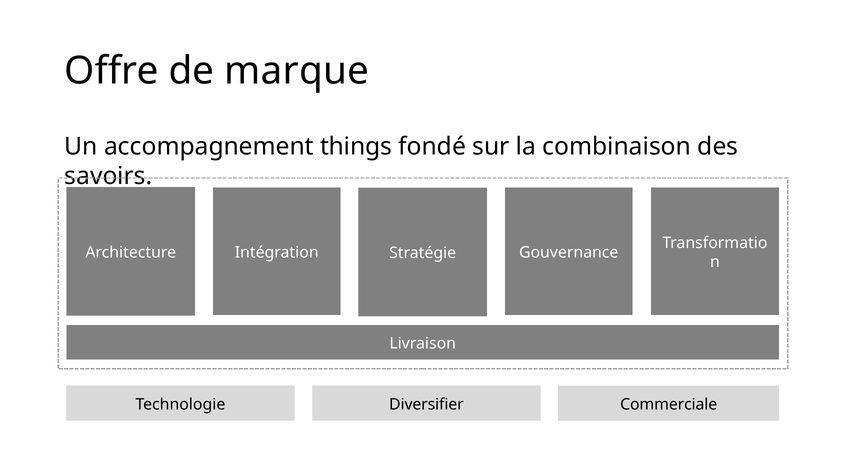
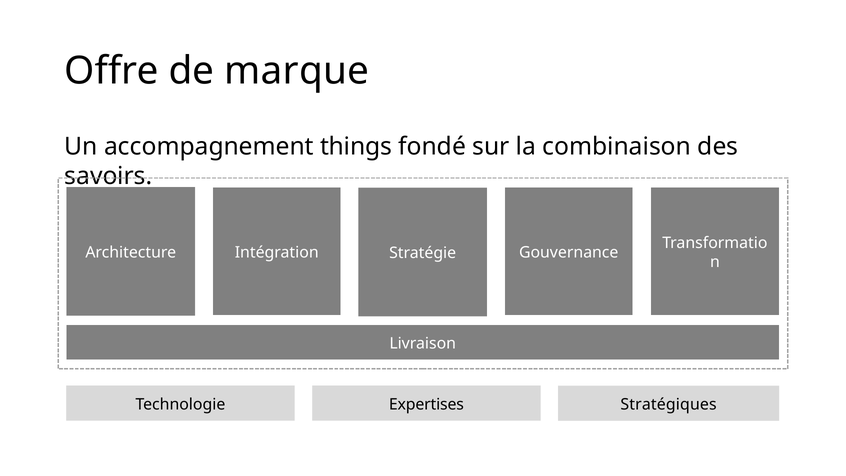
Diversifier: Diversifier -> Expertises (426, 404)
Commerciale: Commerciale -> Stratégiques (669, 404)
